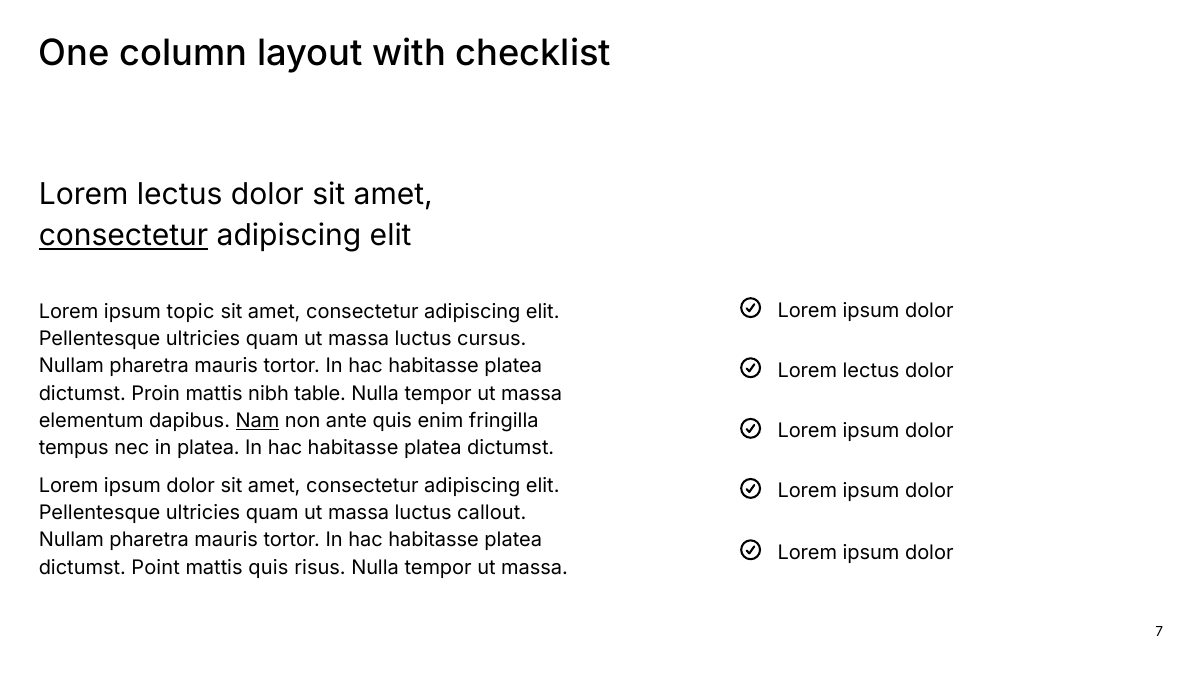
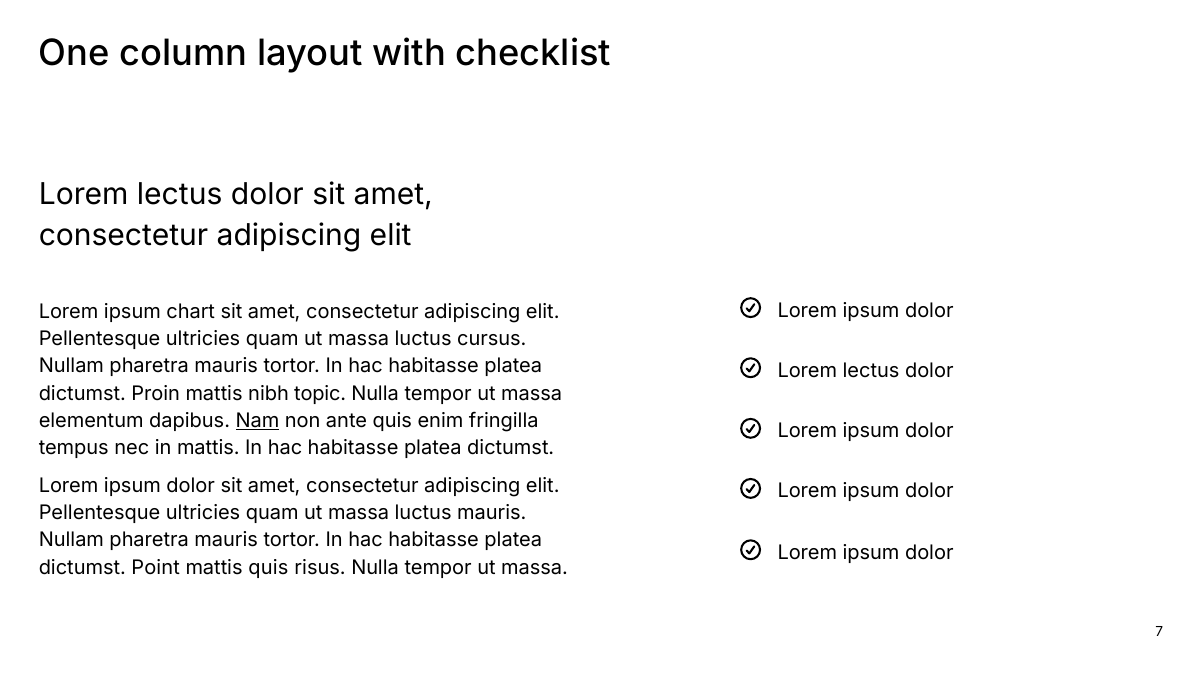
consectetur underline: present -> none (123, 236)
topic: topic -> chart (191, 312)
table: table -> topic (320, 394)
in platea: platea -> mattis (208, 448)
luctus callout: callout -> mauris (492, 513)
